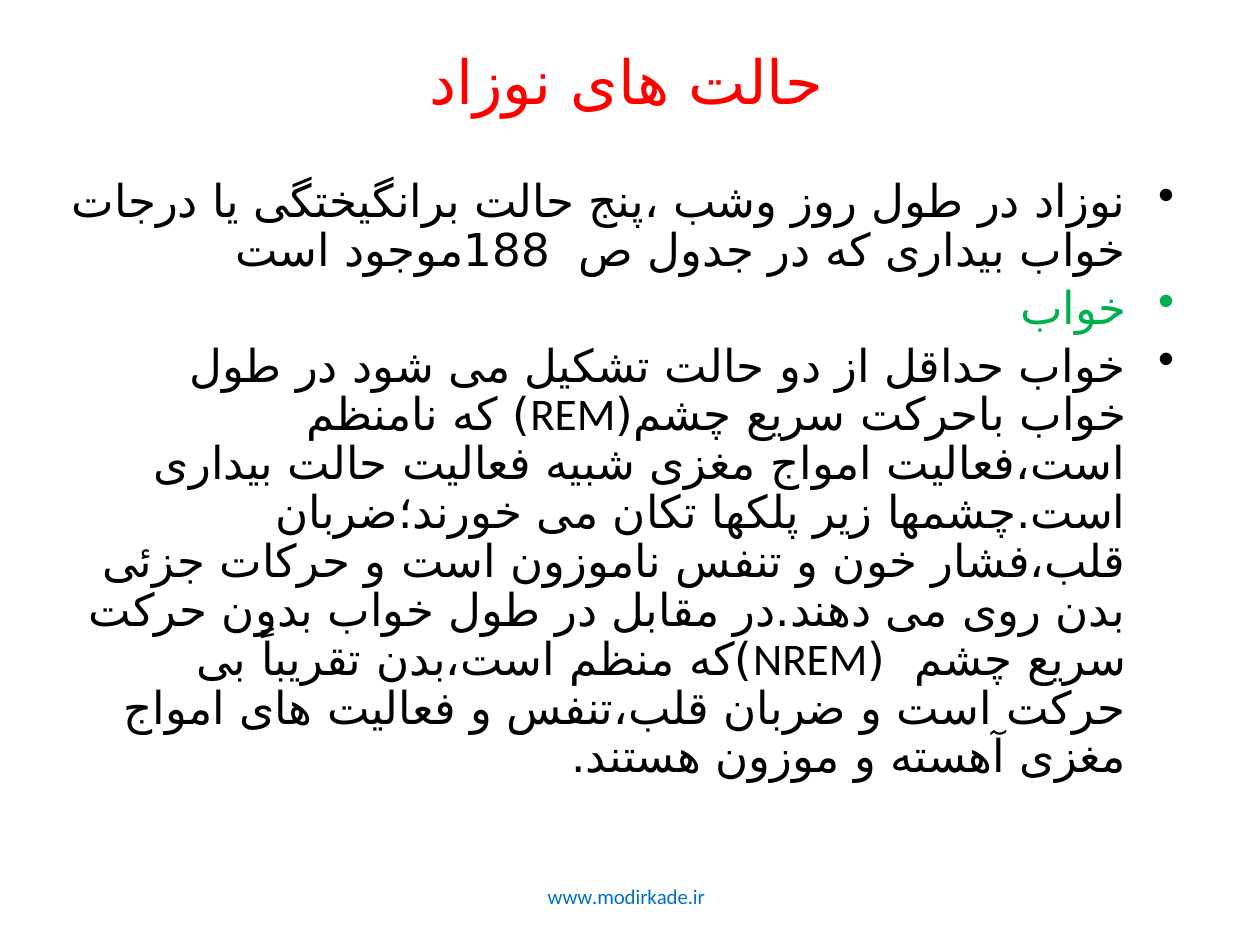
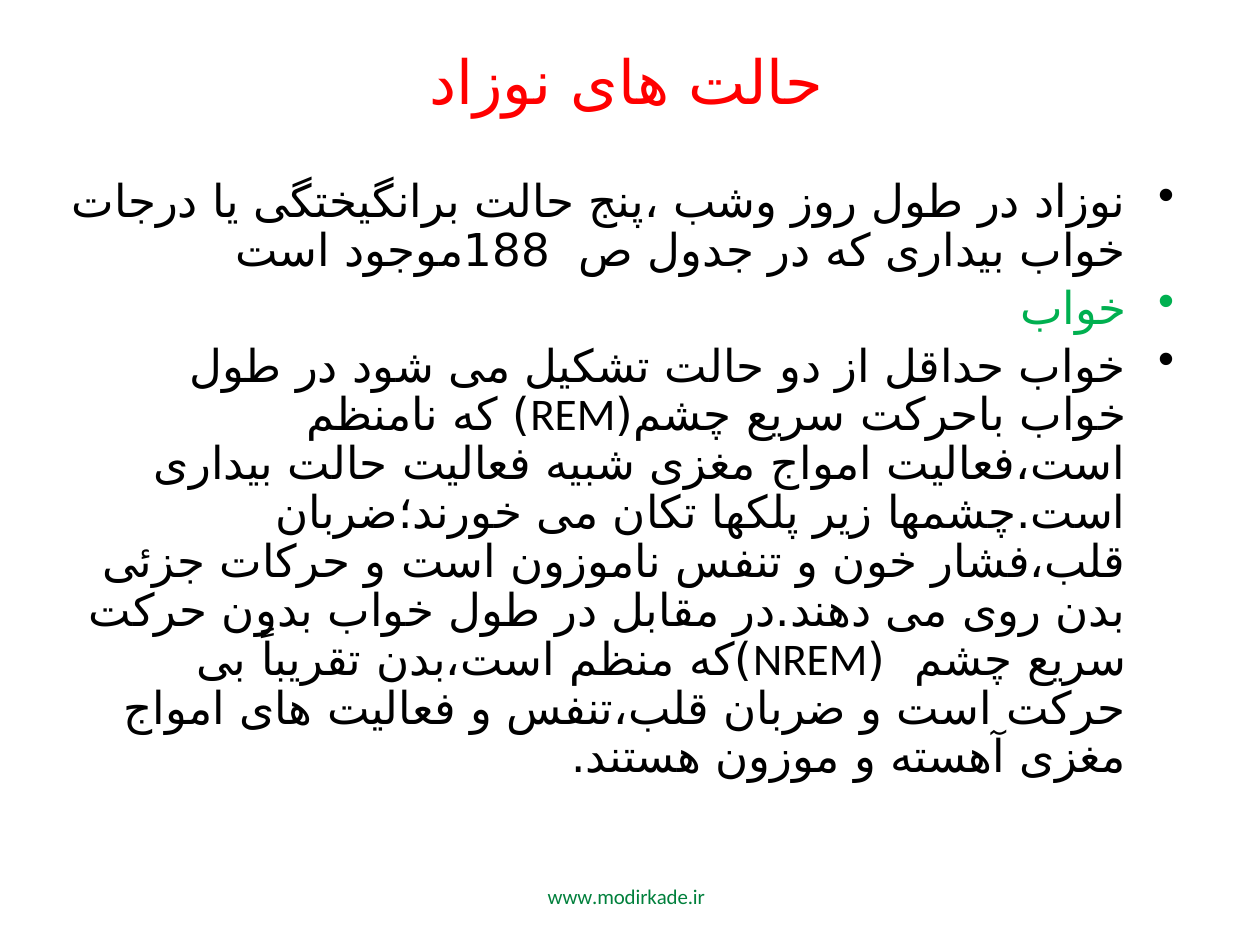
www.modirkade.ir colour: blue -> green (626, 897)
